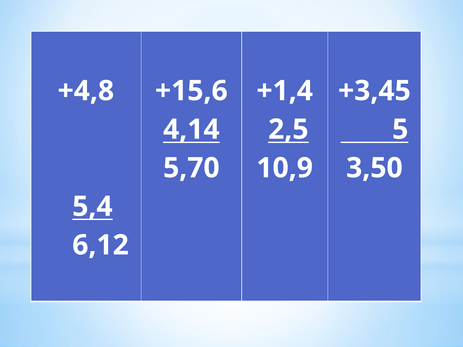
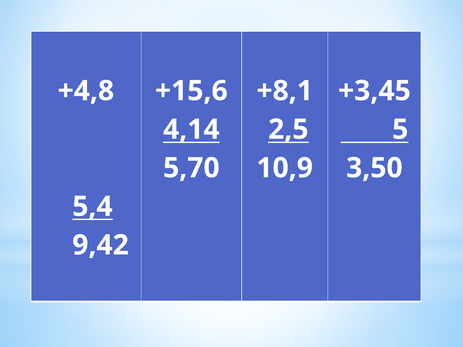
+1,4: +1,4 -> +8,1 (285, 91)
6,12: 6,12 -> 9,42 (101, 245)
